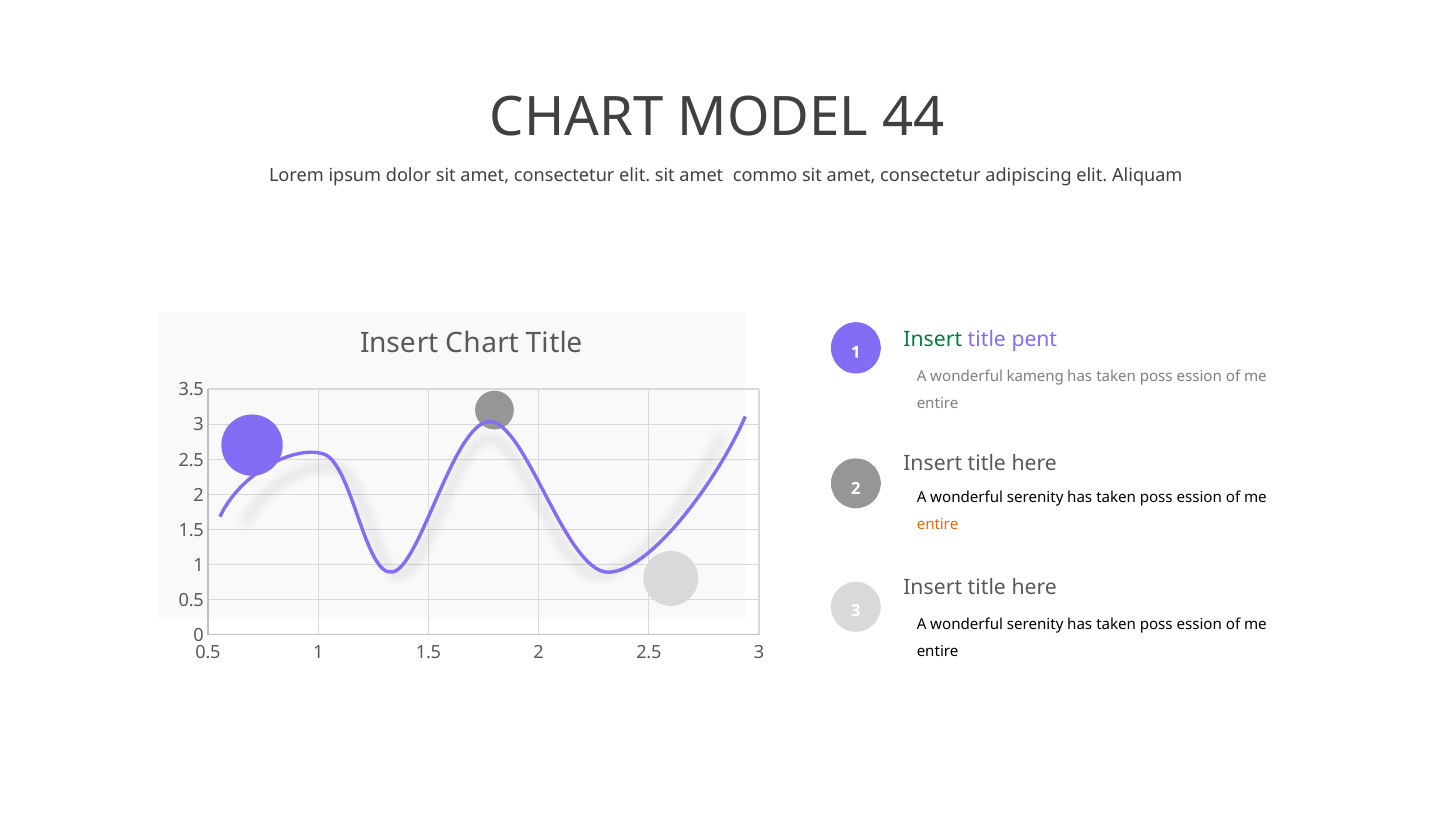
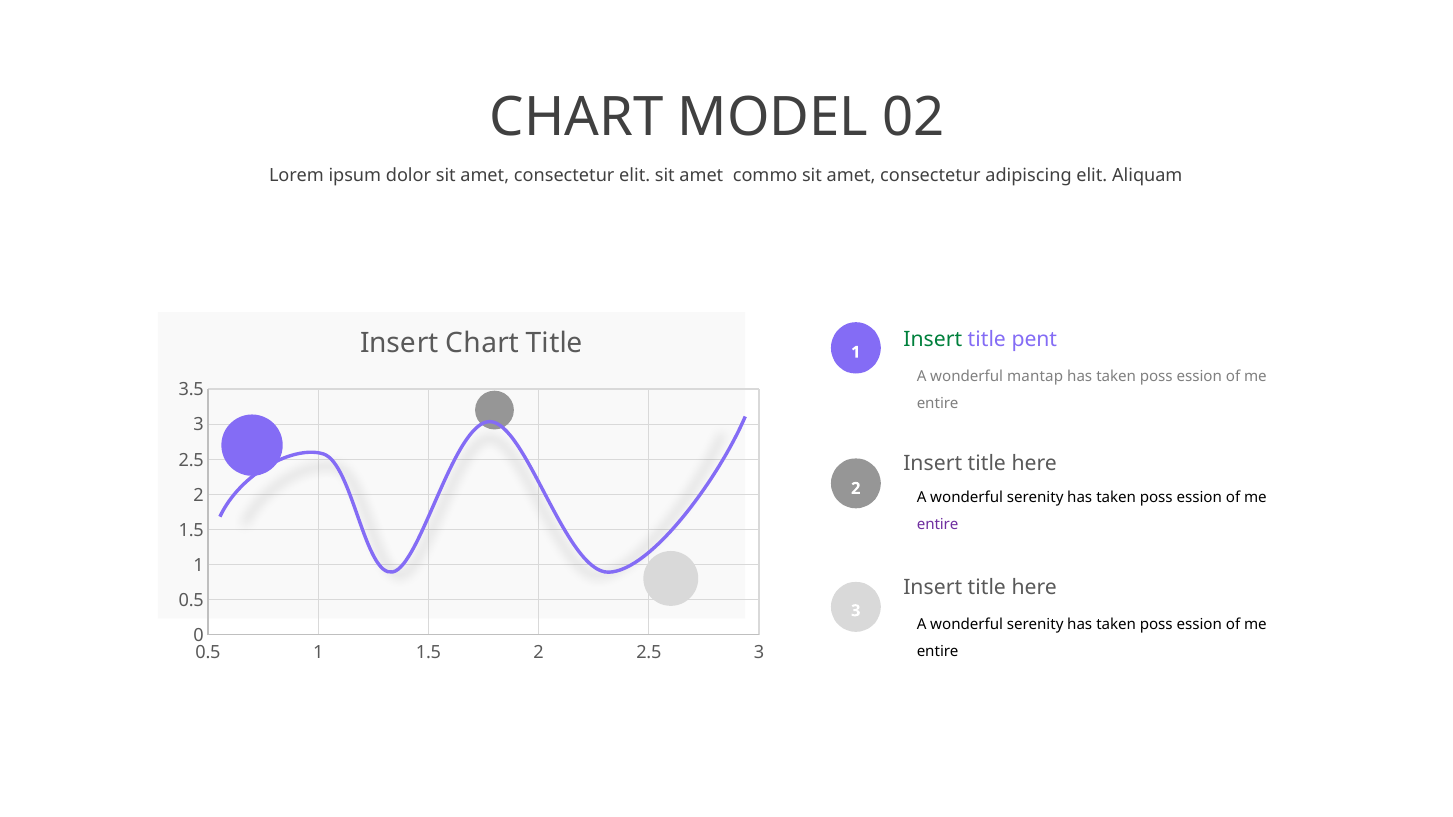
44: 44 -> 02 (913, 117)
kameng: kameng -> mantap (1035, 376)
entire colour: orange -> purple (938, 525)
